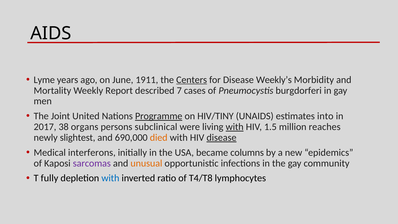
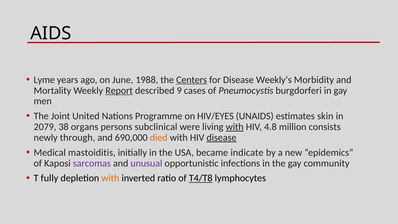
1911: 1911 -> 1988 (147, 80)
Report underline: none -> present (119, 90)
7: 7 -> 9 (179, 90)
Programme underline: present -> none (159, 116)
HIV/TINY: HIV/TINY -> HIV/EYES (215, 116)
into: into -> skin (325, 116)
2017: 2017 -> 2079 (45, 127)
1.5: 1.5 -> 4.8 (270, 127)
reaches: reaches -> consists (325, 127)
slightest: slightest -> through (78, 138)
interferons: interferons -> mastoiditis (92, 152)
columns: columns -> indicate (247, 152)
unusual colour: orange -> purple (146, 163)
with colour: blue -> orange (110, 178)
T4/T8 underline: none -> present (201, 178)
